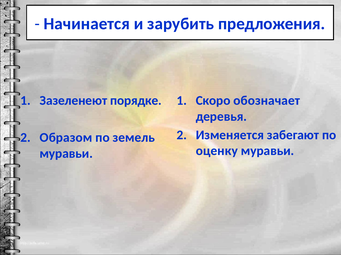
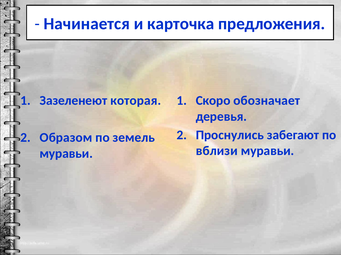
зарубить: зарубить -> карточка (181, 24)
порядке: порядке -> которая (136, 101)
Изменяется: Изменяется -> Проснулись (230, 135)
оценку: оценку -> вблизи (217, 151)
